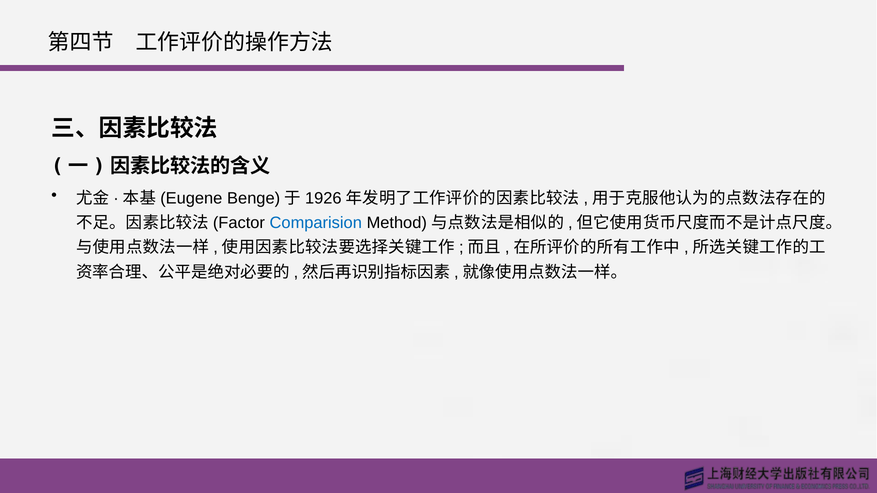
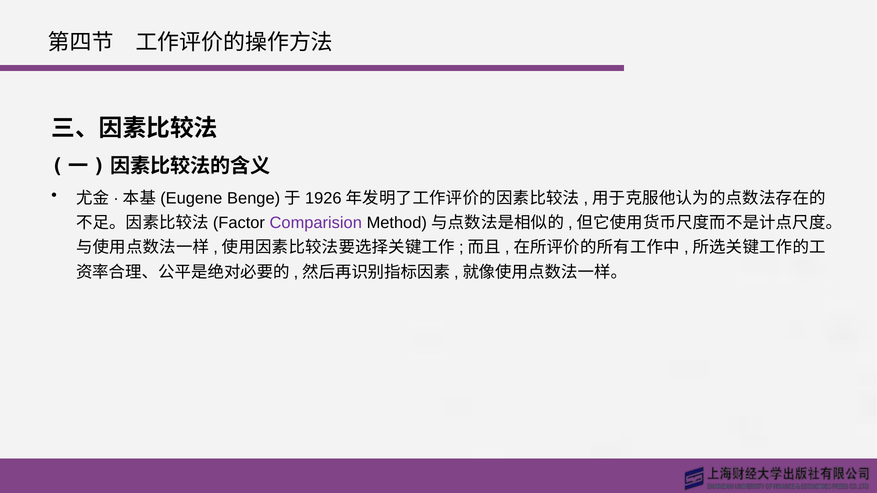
Comparision colour: blue -> purple (316, 223)
